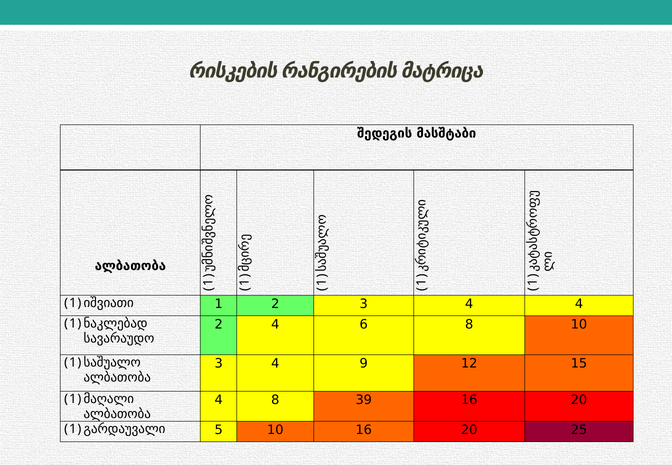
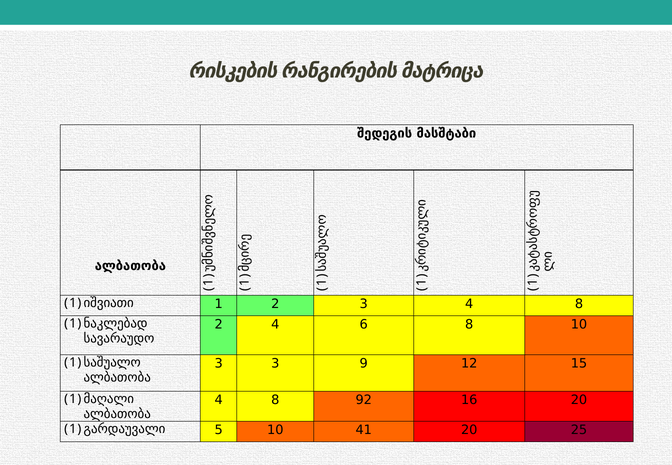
3 4 4: 4 -> 8 (579, 304)
4: 4 -> 3 (275, 364)
39: 39 -> 92 (364, 400)
10 16: 16 -> 41 (364, 430)
